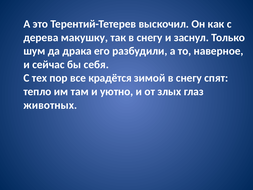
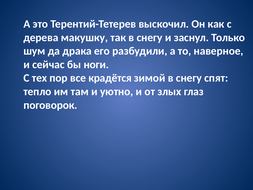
себя: себя -> ноги (96, 64)
животных: животных -> поговорок (50, 105)
